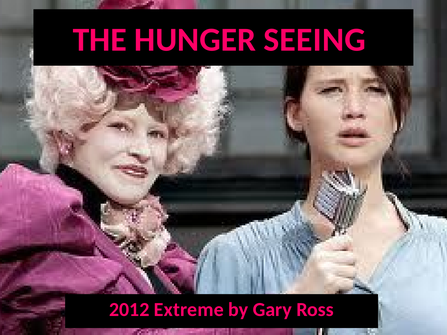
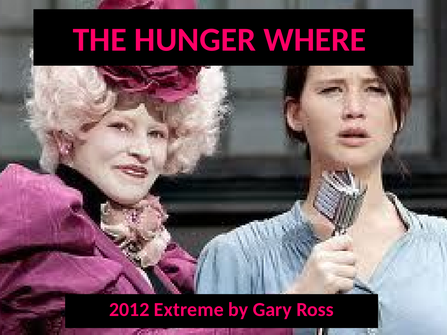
SEEING: SEEING -> WHERE (315, 40)
